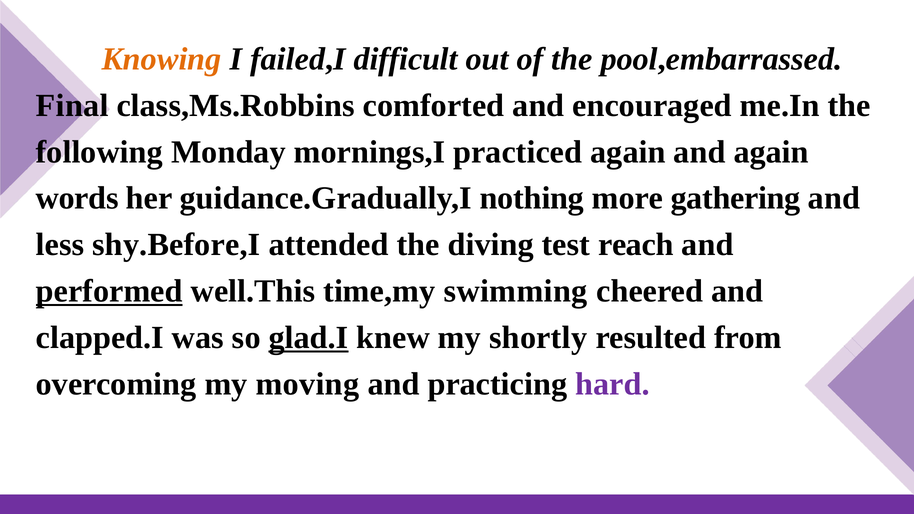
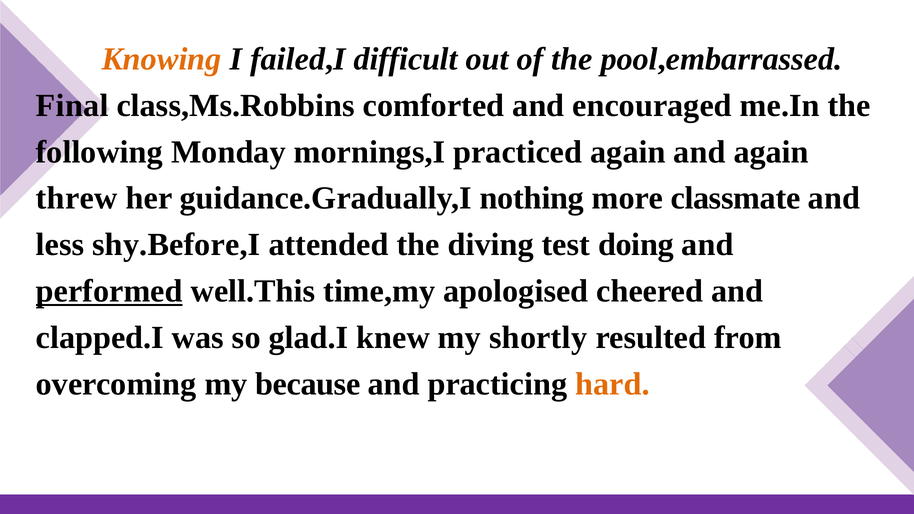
words: words -> threw (77, 198)
gathering: gathering -> classmate (736, 198)
reach: reach -> doing (636, 245)
swimming: swimming -> apologised (516, 291)
glad.I underline: present -> none (309, 338)
moving: moving -> because (308, 384)
hard colour: purple -> orange (612, 384)
